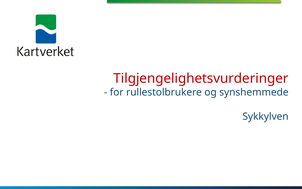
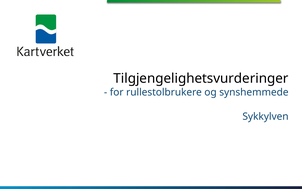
Tilgjengelighetsvurderinger colour: red -> black (201, 78)
